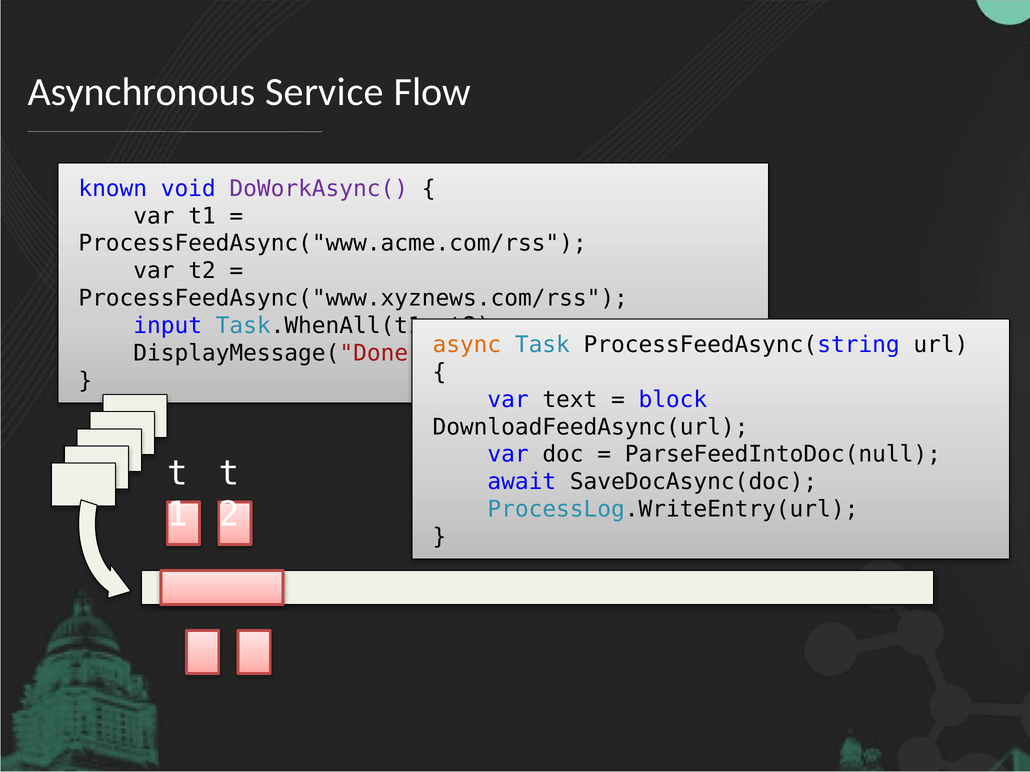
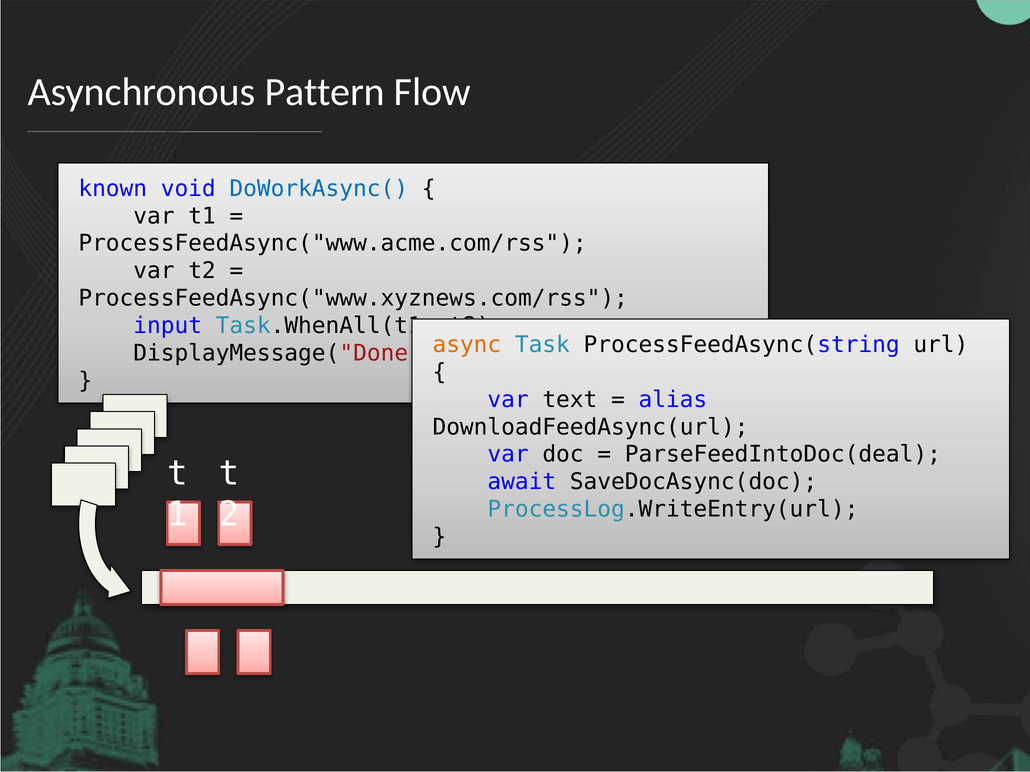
Service: Service -> Pattern (325, 92)
DoWorkAsync( colour: purple -> blue (319, 189)
block: block -> alias (673, 400)
ParseFeedIntoDoc(null: ParseFeedIntoDoc(null -> ParseFeedIntoDoc(deal (783, 455)
